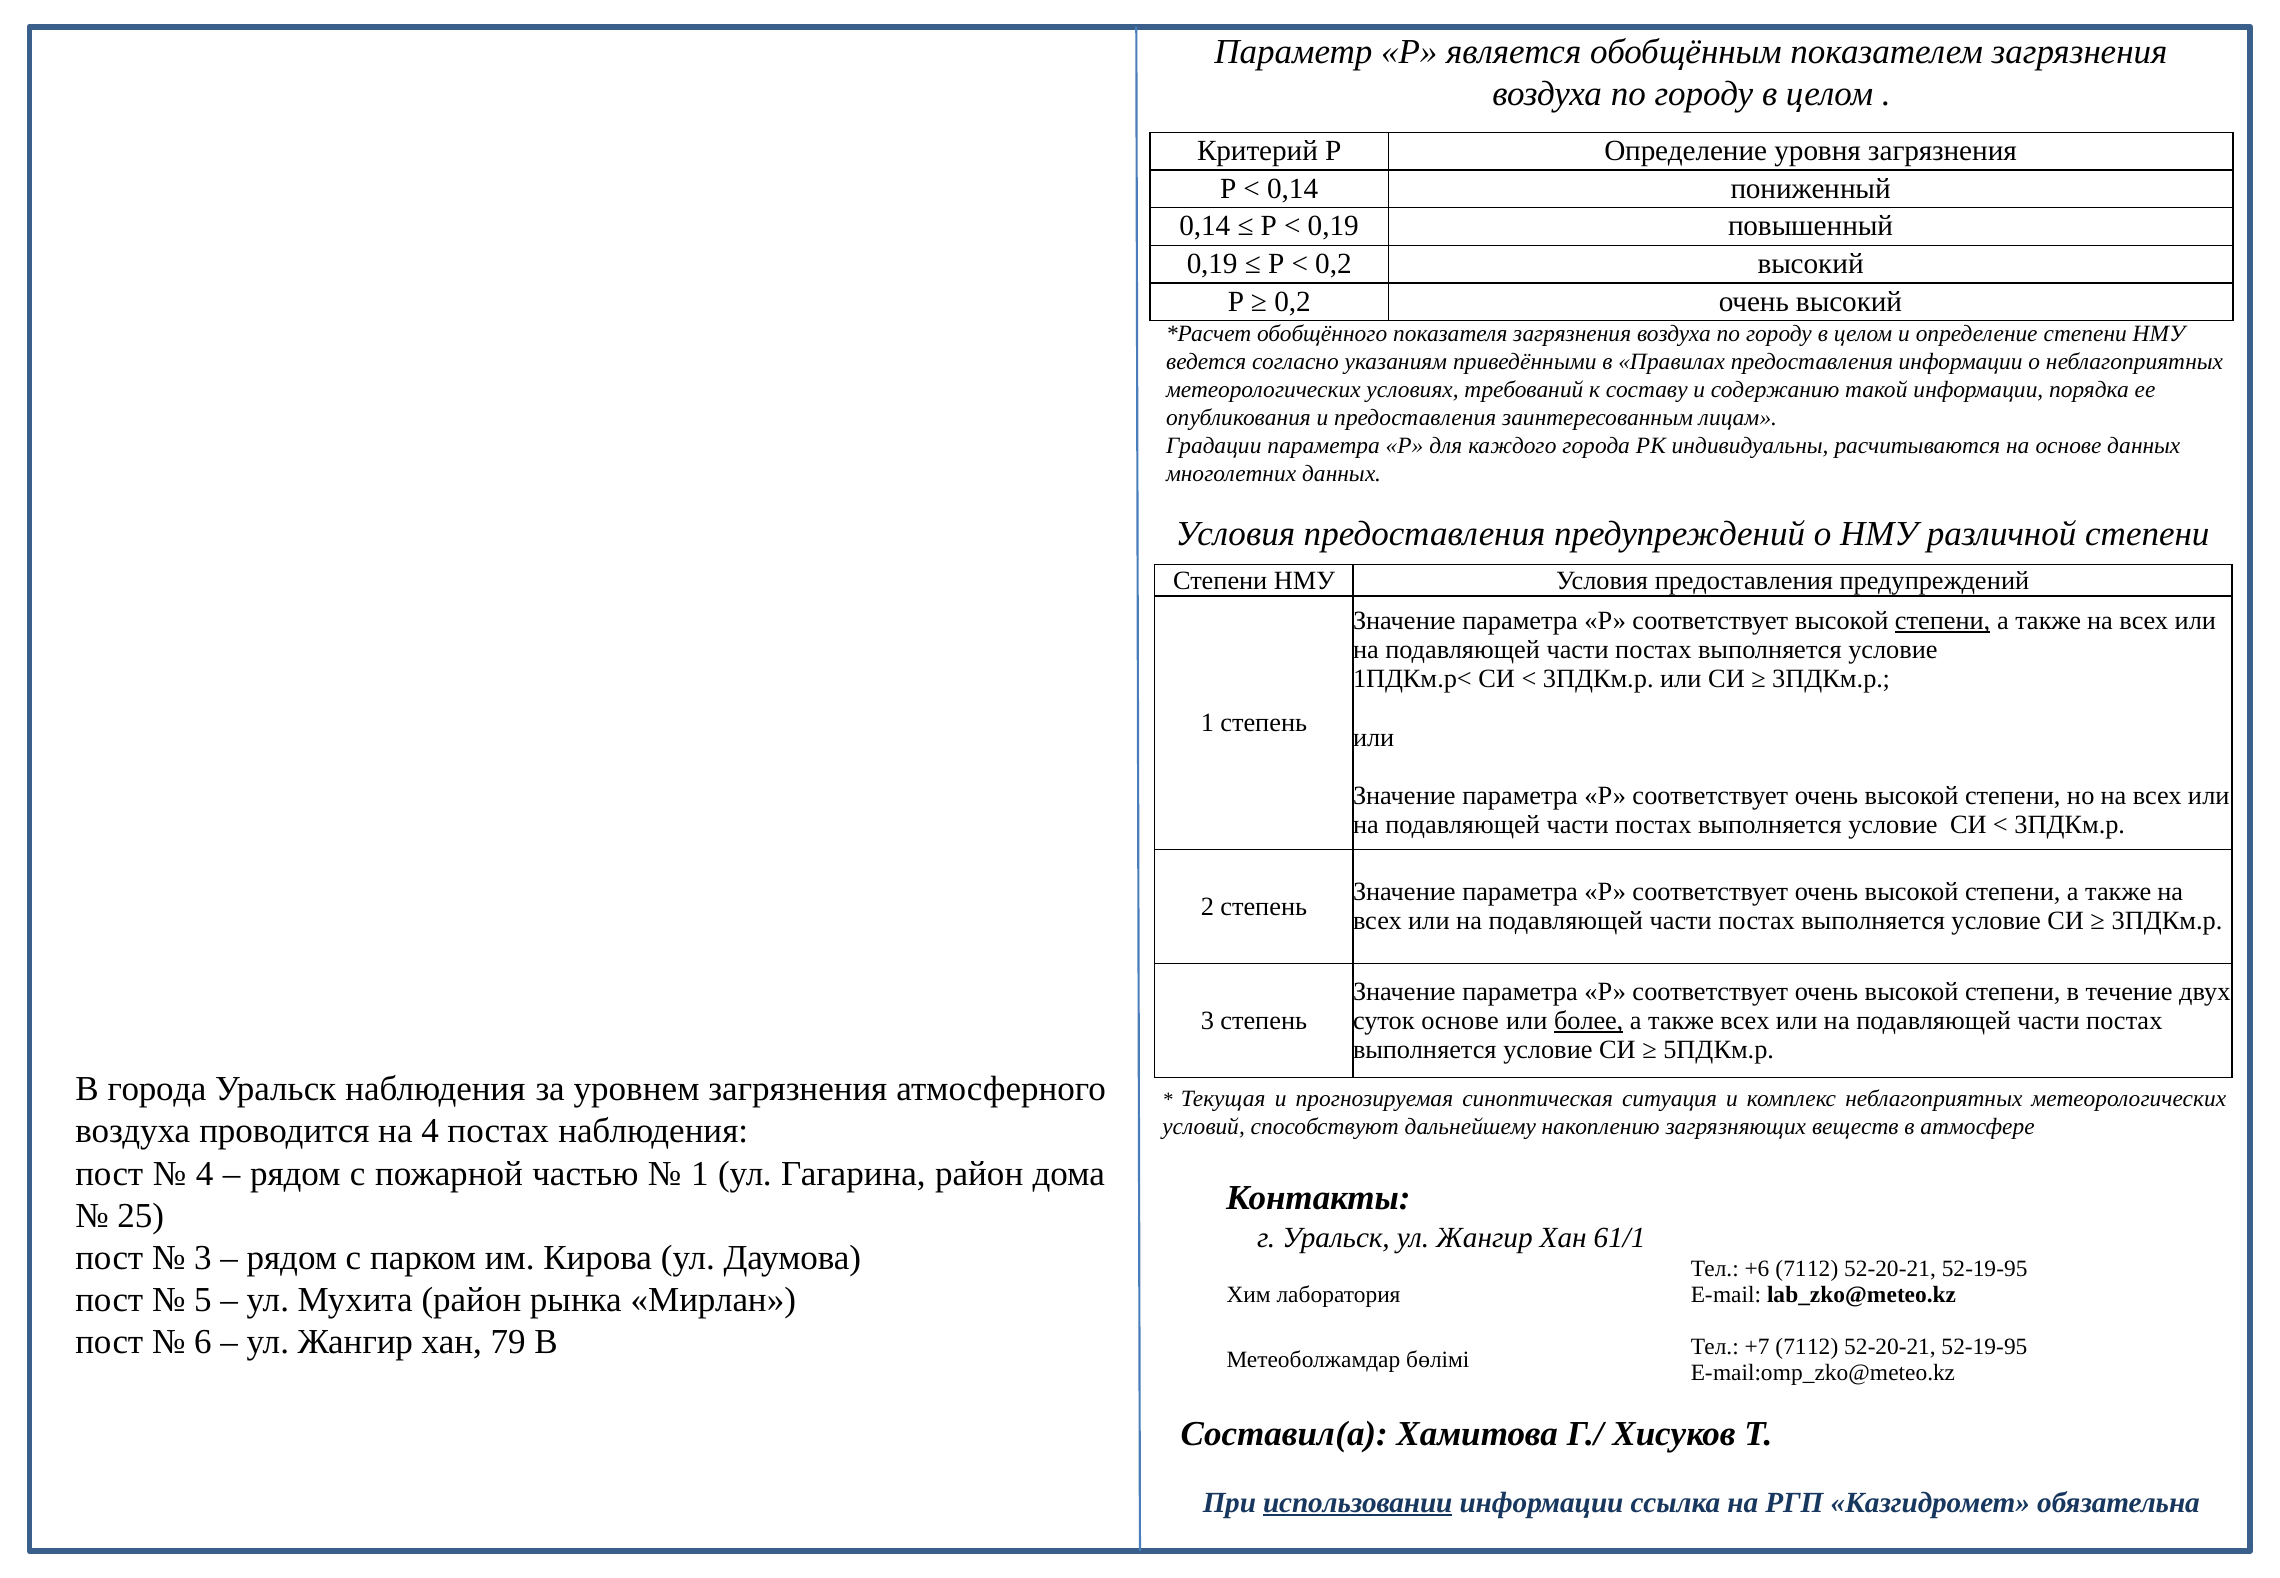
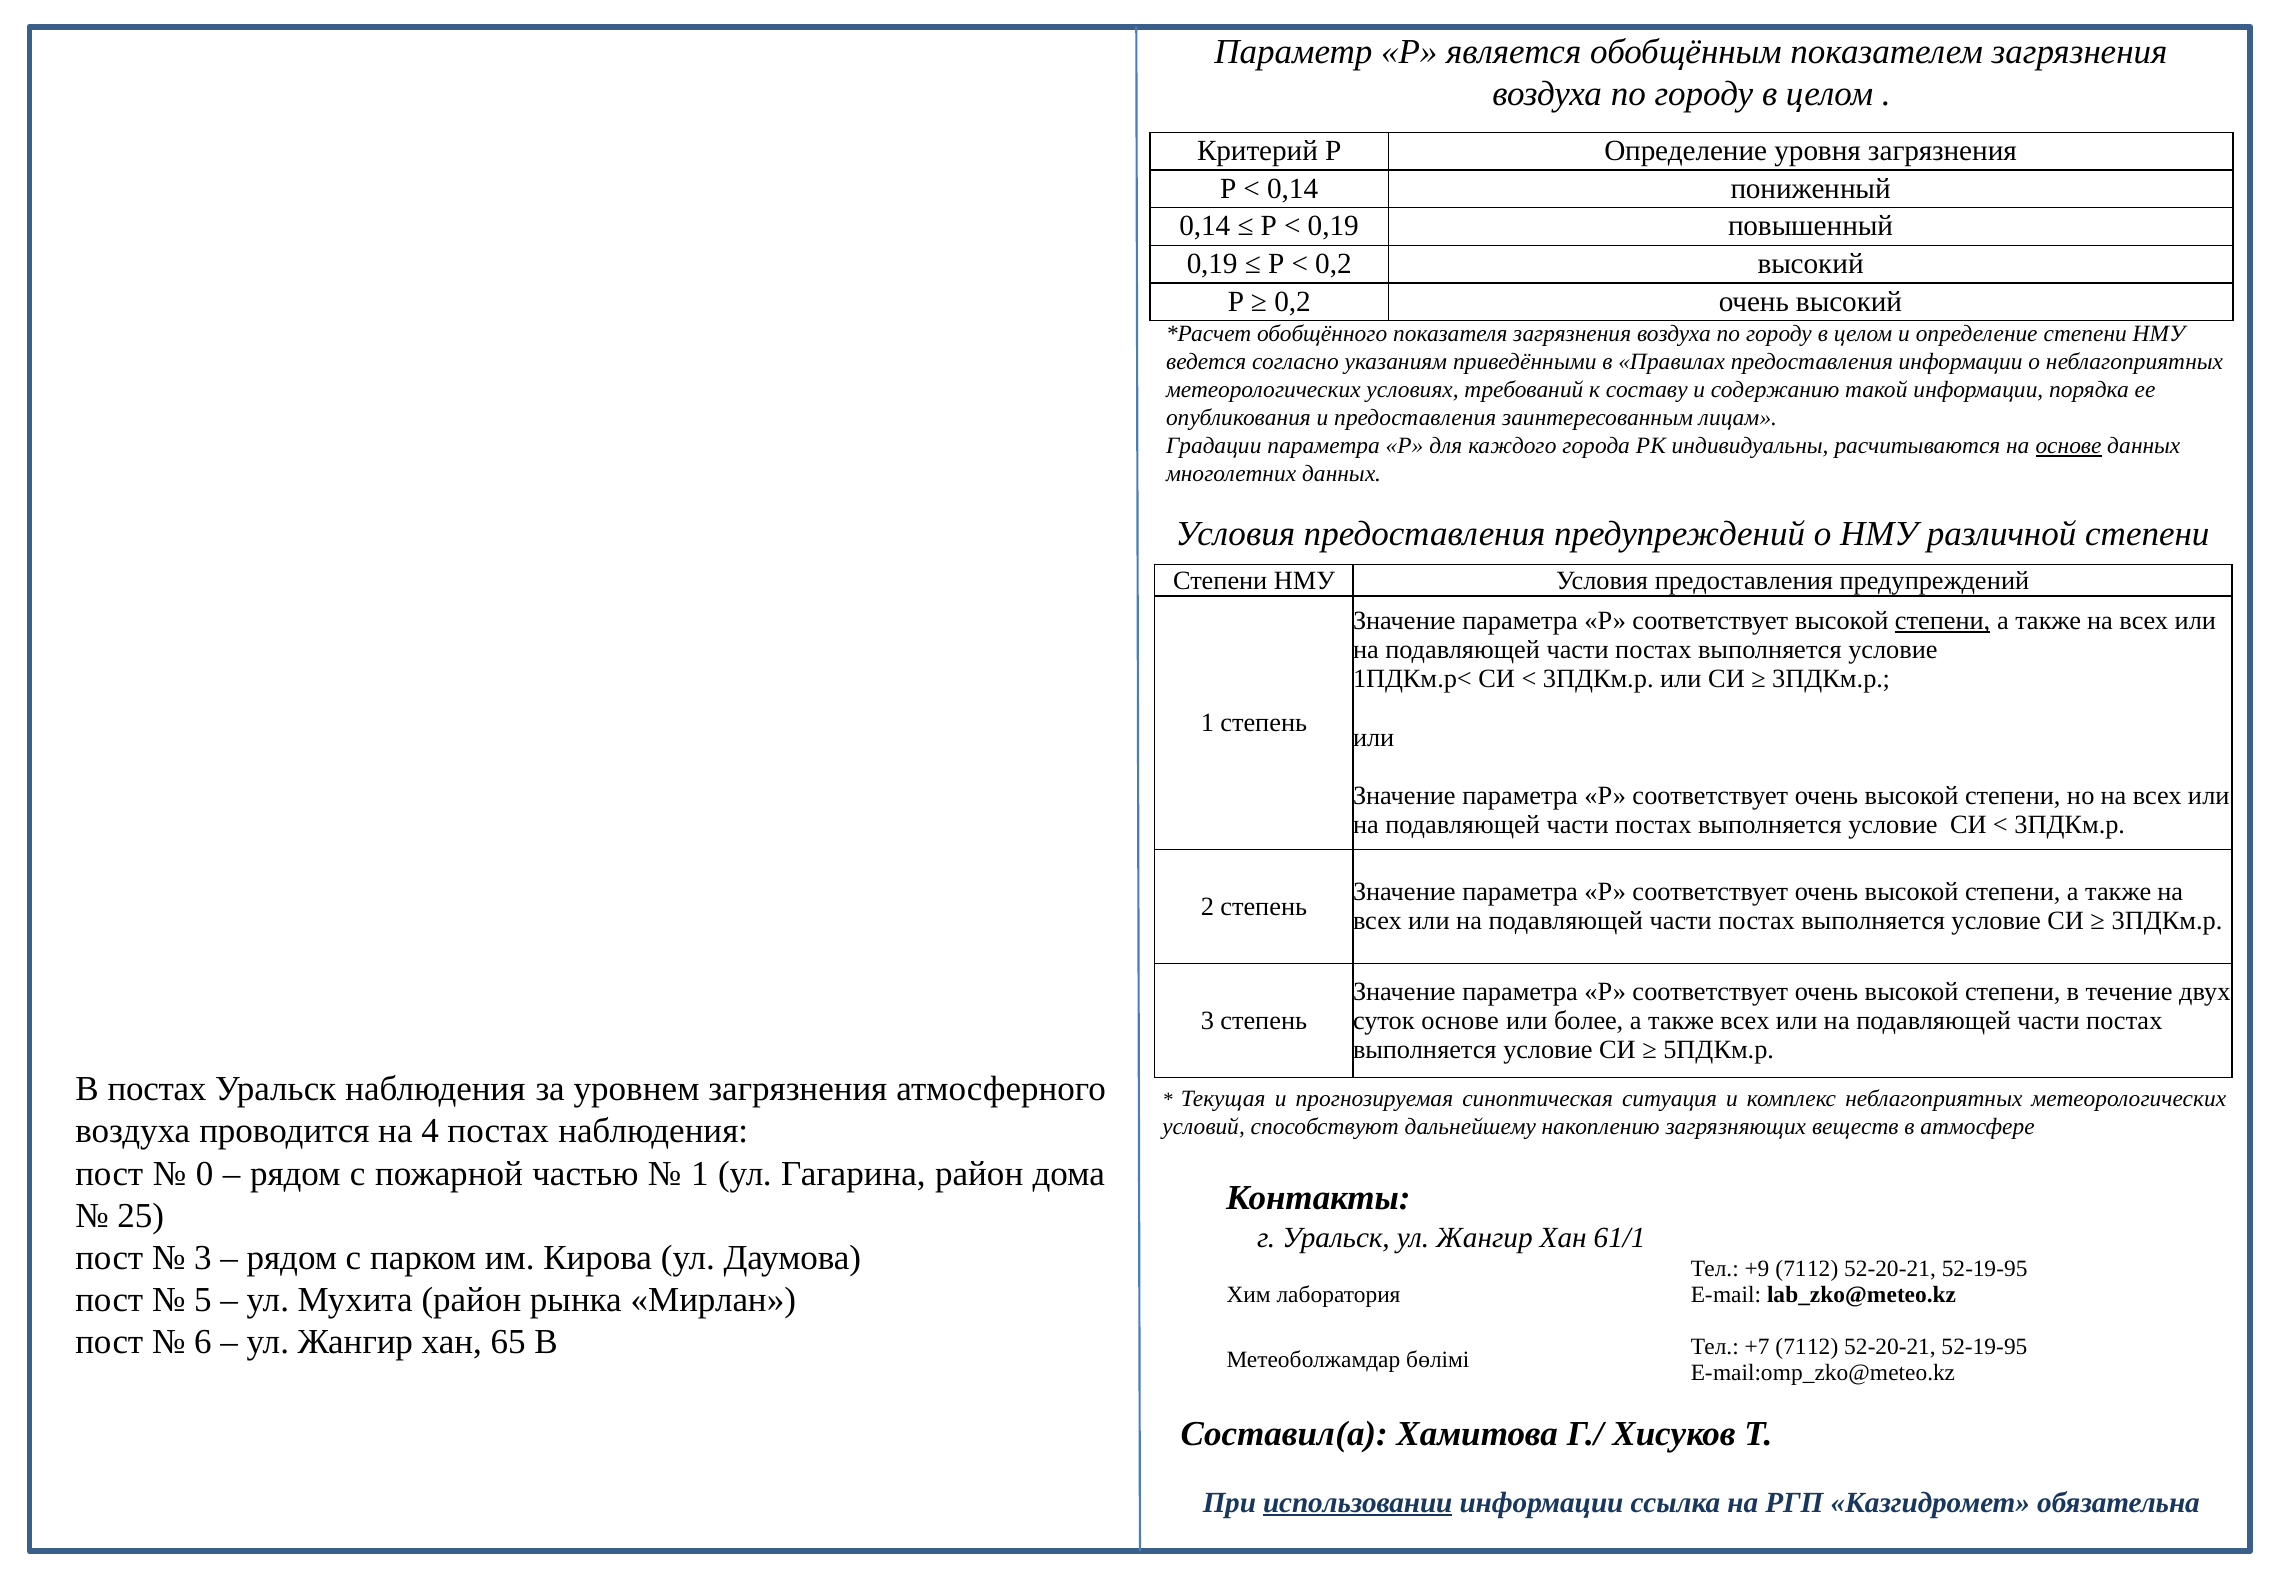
основе underline: none -> present (2069, 446)
более underline: present -> none (1589, 1021)
В города: города -> постах (157, 1090)
4: 4 -> 0 (205, 1174)
+6: +6 -> +9 (1757, 1270)
79: 79 -> 65 (508, 1342)
